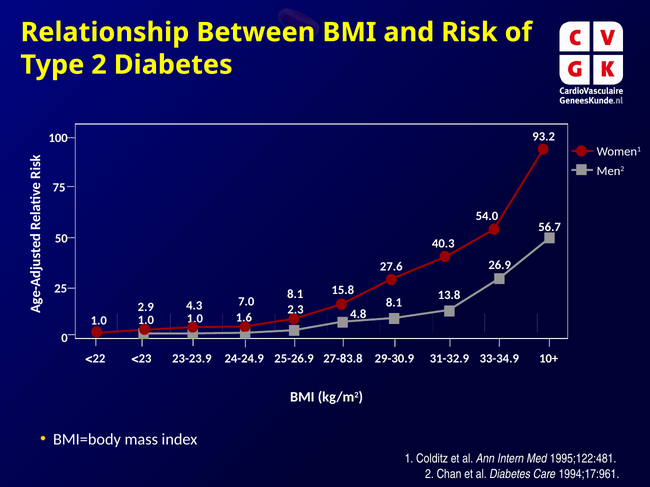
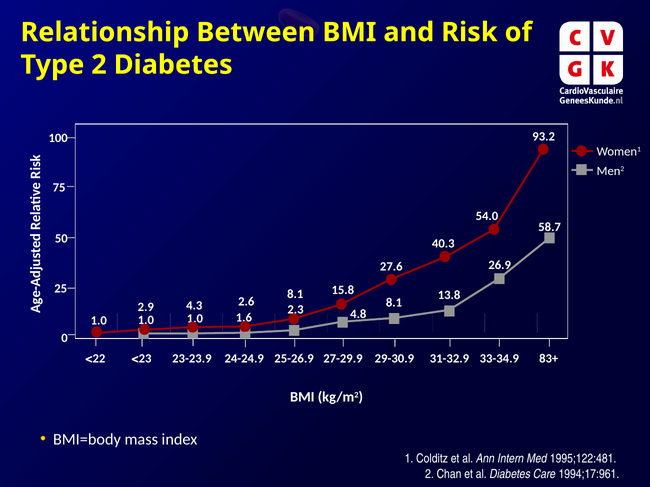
56.7: 56.7 -> 58.7 (550, 227)
7.0: 7.0 -> 2.6 (246, 302)
27-83.8: 27-83.8 -> 27-29.9 (343, 359)
10+: 10+ -> 83+ (549, 359)
